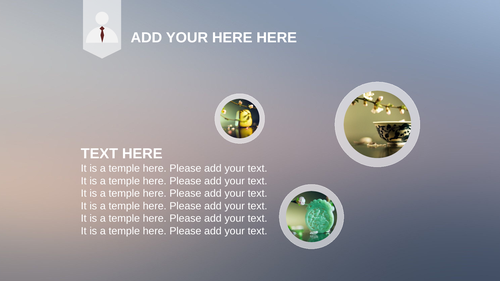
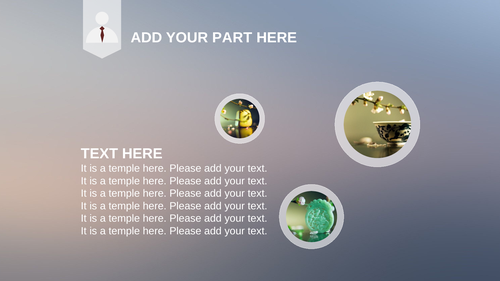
YOUR HERE: HERE -> PART (232, 38)
